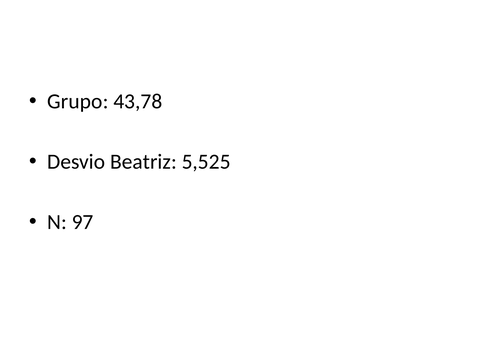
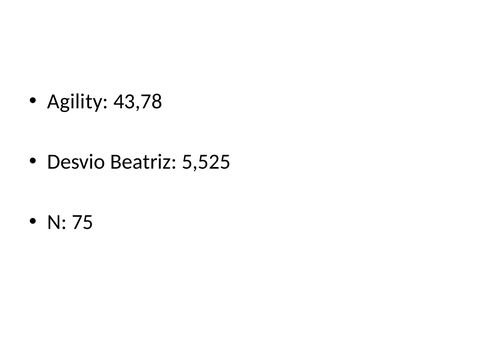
Grupo: Grupo -> Agility (78, 102)
97: 97 -> 75 (83, 222)
